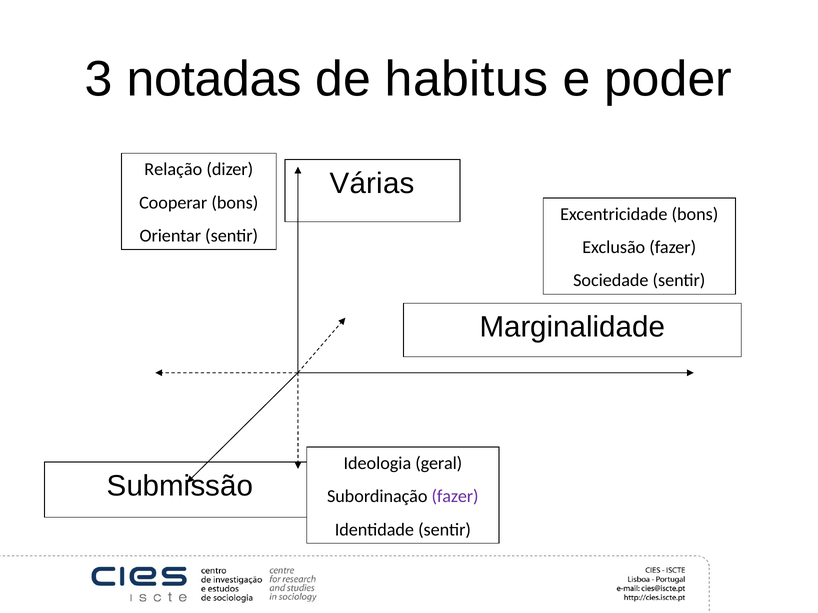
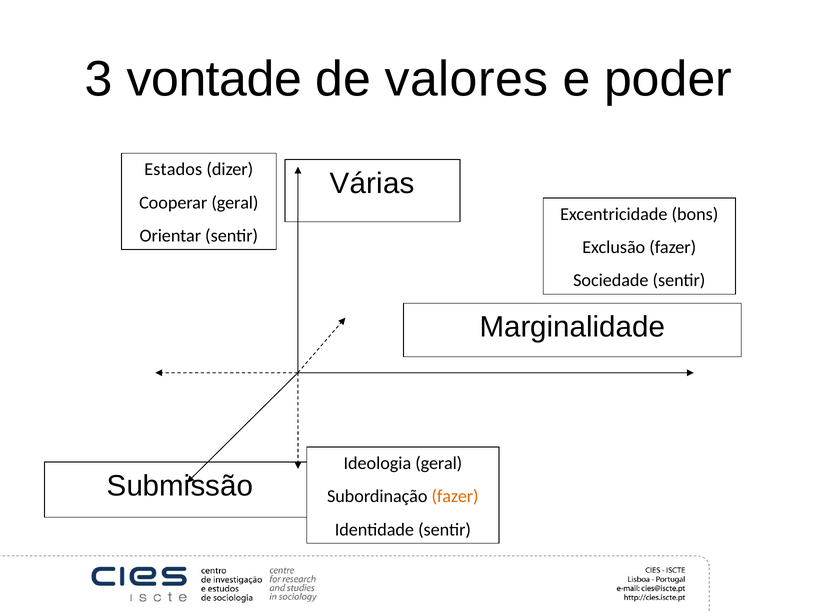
notadas: notadas -> vontade (214, 79)
habitus: habitus -> valores (467, 79)
Relação: Relação -> Estados (173, 170)
Cooperar bons: bons -> geral (235, 203)
fazer colour: purple -> orange (455, 497)
